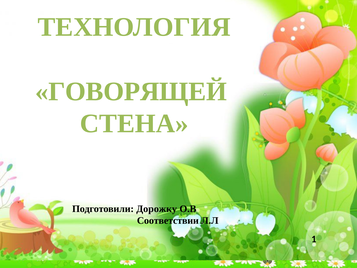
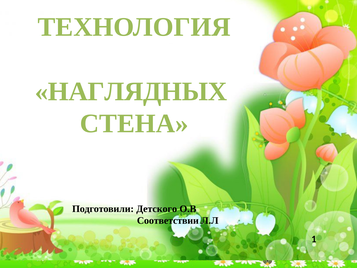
ГОВОРЯЩЕЙ: ГОВОРЯЩЕЙ -> НАГЛЯДНЫХ (131, 91)
Дорожку: Дорожку -> Детского (157, 209)
